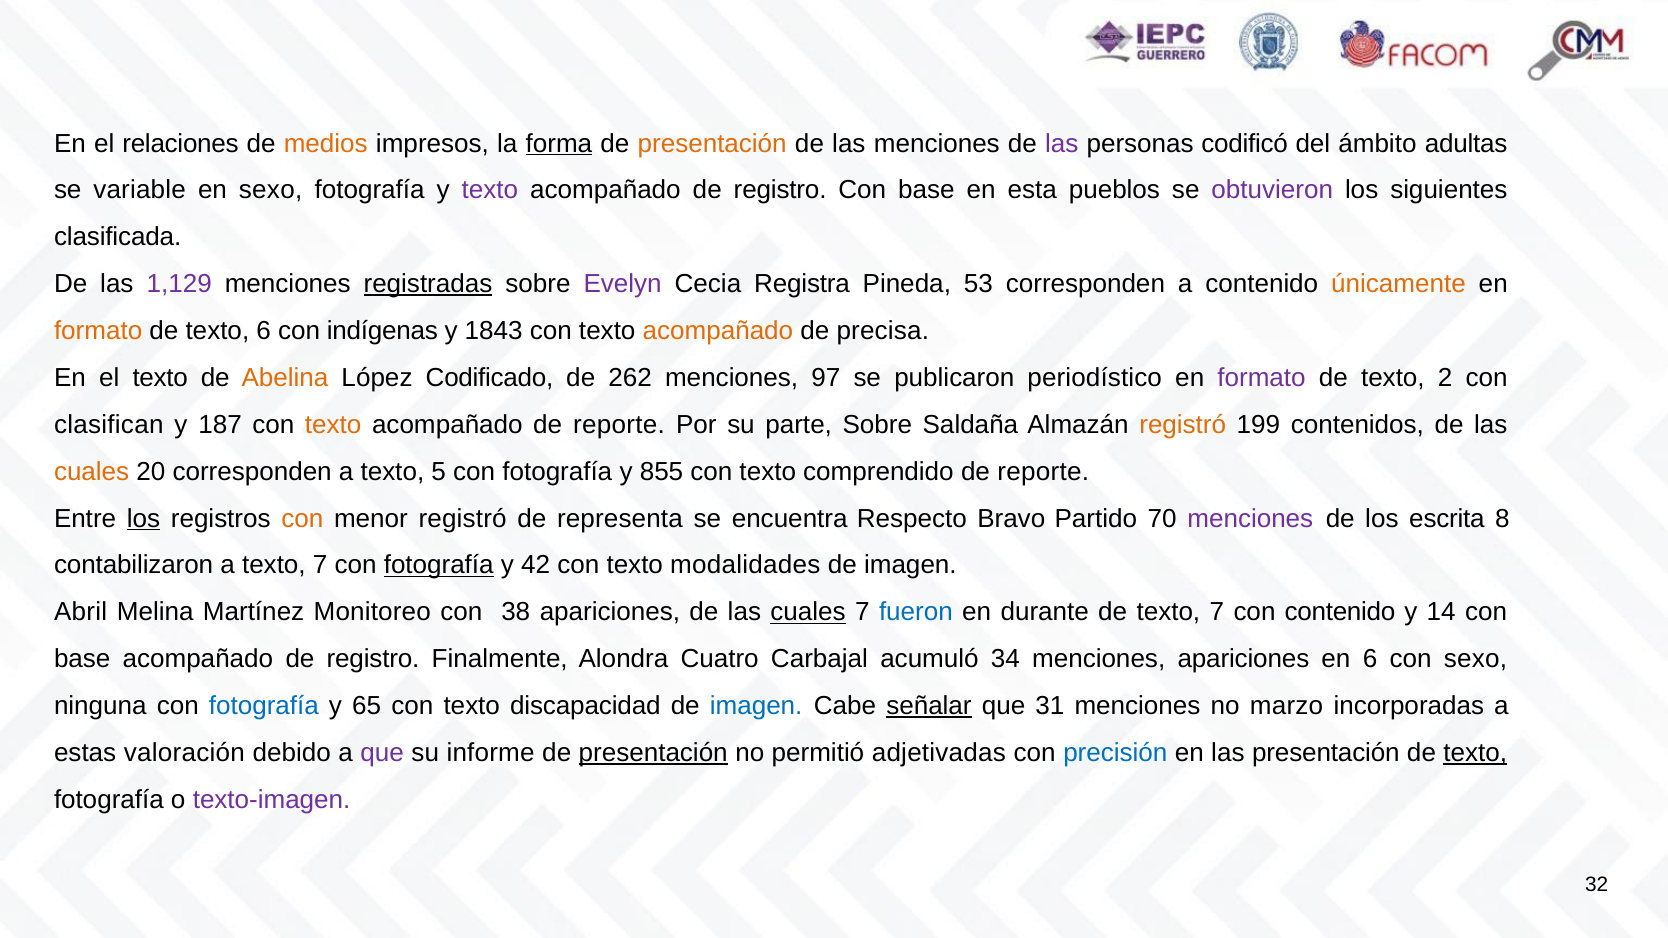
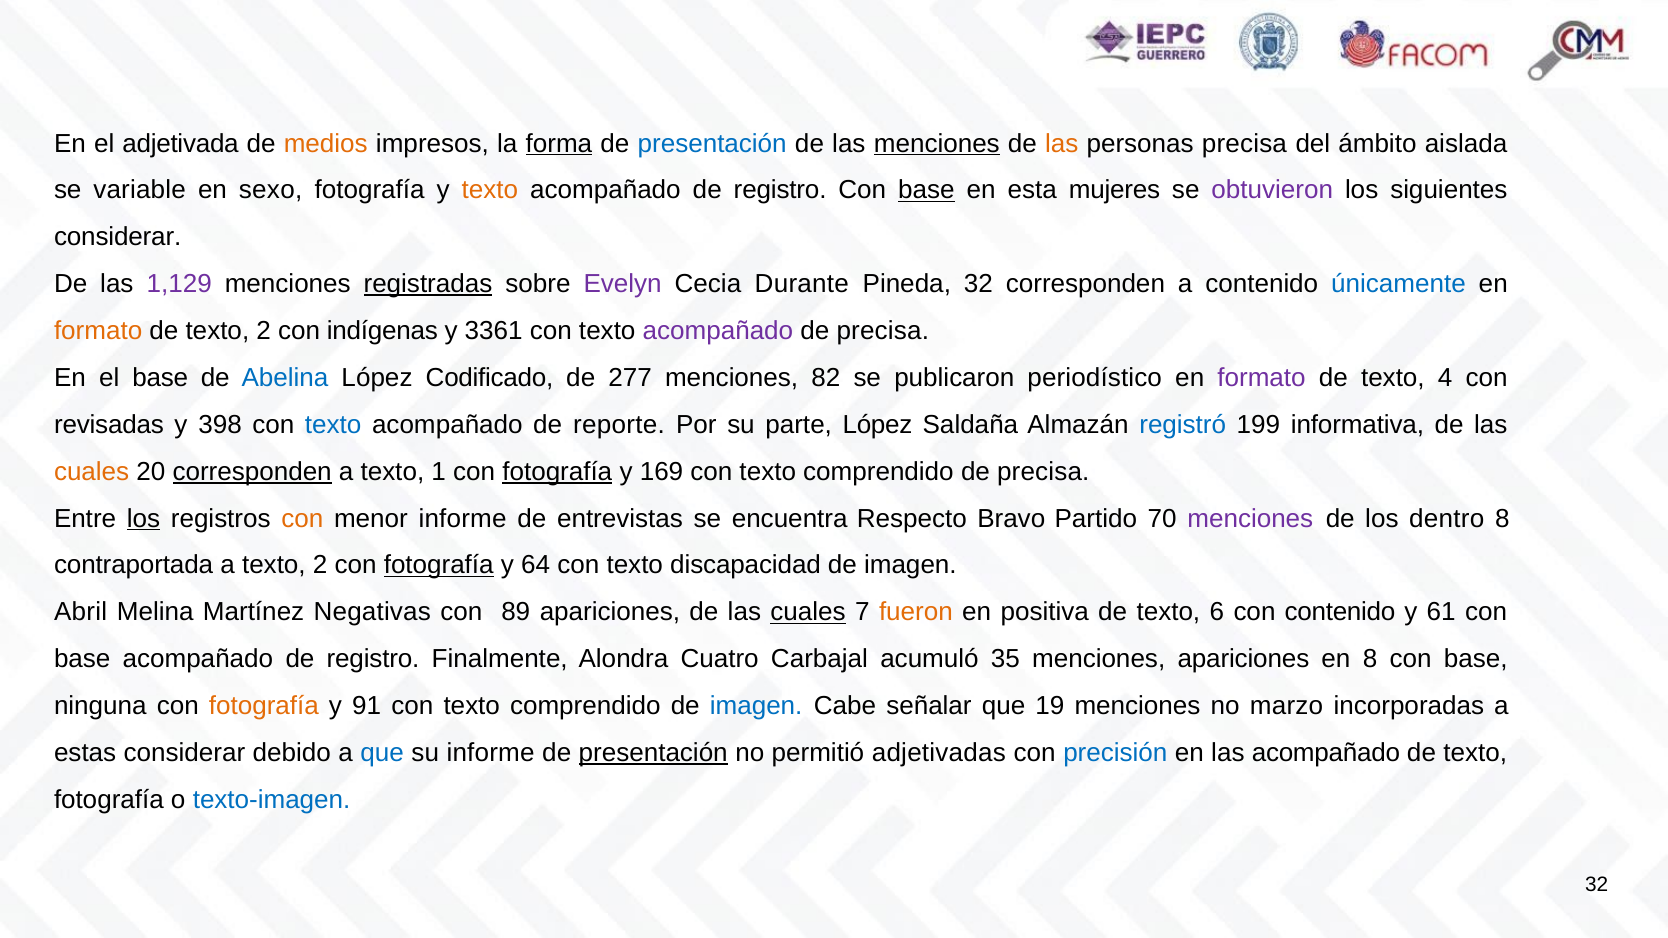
relaciones: relaciones -> adjetivada (181, 143)
presentación colour: orange -> blue (712, 143)
menciones underline: none -> present (937, 143)
las colour: purple -> orange (1062, 143)
personas codificó: codificó -> precisa (1244, 143)
adultas: adultas -> aislada (1466, 143)
texto colour: purple -> orange (490, 190)
base underline: none -> present (926, 190)
pueblos: pueblos -> mujeres (1115, 190)
clasificada: clasificada -> considerar (118, 237)
Registra: Registra -> Durante (802, 284)
Pineda 53: 53 -> 32 (978, 284)
únicamente colour: orange -> blue (1398, 284)
de texto 6: 6 -> 2 (264, 331)
1843: 1843 -> 3361 (494, 331)
acompañado colour: orange -> purple (718, 331)
el texto: texto -> base (160, 378)
Abelina colour: orange -> blue (285, 378)
262: 262 -> 277 (630, 378)
97: 97 -> 82 (826, 378)
2: 2 -> 4 (1445, 378)
clasifican: clasifican -> revisadas (109, 425)
187: 187 -> 398 (220, 425)
texto colour: orange -> blue (333, 425)
parte Sobre: Sobre -> López (877, 425)
registró colour: orange -> blue (1183, 425)
contenidos: contenidos -> informativa (1357, 425)
corresponden underline: none -> present (252, 472)
5: 5 -> 1 (439, 472)
fotografía underline: none -> present (557, 472)
855: 855 -> 169 (662, 472)
reporte: reporte -> precisa (1043, 472)
menor registró: registró -> informe (463, 519)
representa: representa -> entrevistas (620, 519)
escrita: escrita -> dentro (1447, 519)
contabilizaron: contabilizaron -> contraportada (134, 565)
a texto 7: 7 -> 2 (320, 565)
42: 42 -> 64 (536, 565)
modalidades: modalidades -> discapacidad (746, 565)
Monitoreo: Monitoreo -> Negativas (372, 612)
38: 38 -> 89 (516, 612)
fueron colour: blue -> orange (916, 612)
durante: durante -> positiva (1045, 612)
de texto 7: 7 -> 6 (1217, 612)
14: 14 -> 61 (1441, 612)
34: 34 -> 35 (1005, 659)
en 6: 6 -> 8 (1370, 659)
sexo: sexo -> base (1476, 659)
fotografía colour: blue -> orange (264, 706)
65: 65 -> 91 (367, 706)
discapacidad: discapacidad -> comprendido (585, 706)
señalar underline: present -> none (929, 706)
31: 31 -> 19 (1050, 706)
estas valoración: valoración -> considerar (184, 753)
que colour: purple -> blue (382, 753)
las presentación: presentación -> acompañado (1326, 753)
texto underline: present -> none (1475, 753)
texto-imagen colour: purple -> blue (272, 800)
